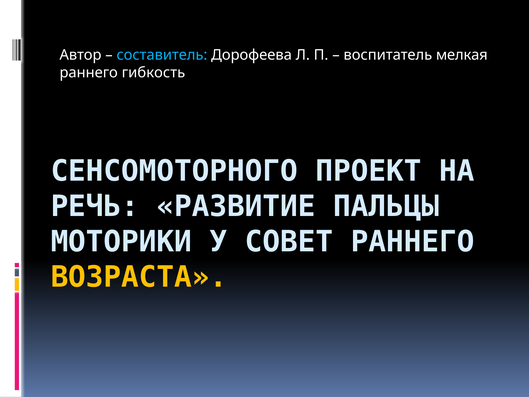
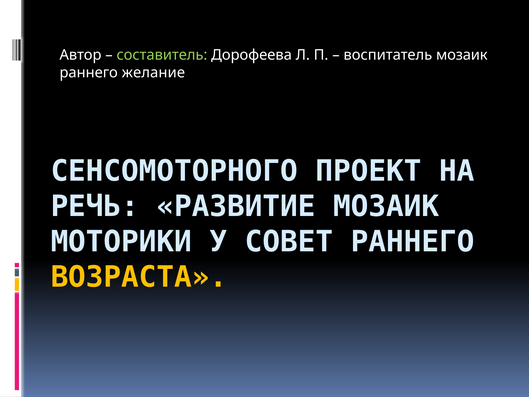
составитель colour: light blue -> light green (162, 55)
воспитатель мелкая: мелкая -> мозаик (462, 55)
гибкость: гибкость -> желание (153, 73)
РАЗВИТИЕ ПАЛЬЦЫ: ПАЛЬЦЫ -> МОЗАИК (386, 206)
